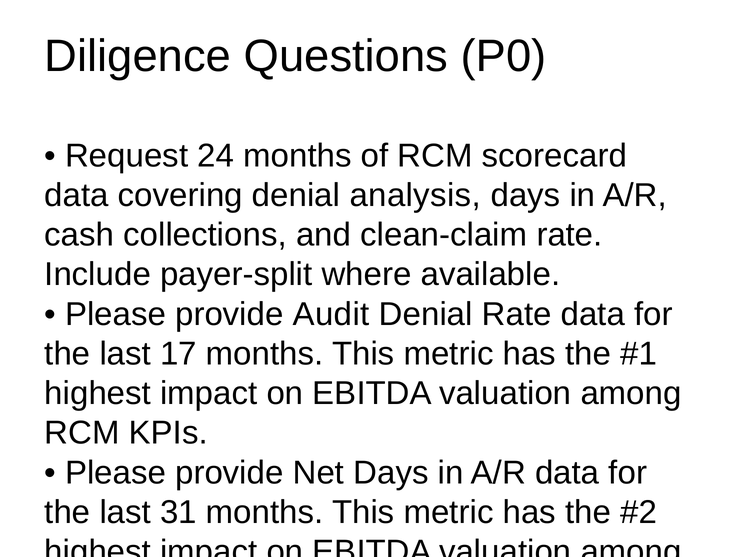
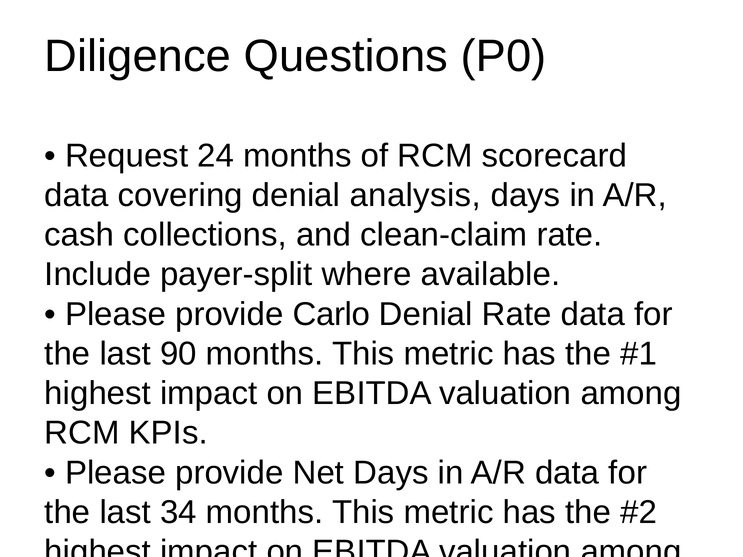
Audit: Audit -> Carlo (331, 314)
17: 17 -> 90 (178, 354)
31: 31 -> 34 (178, 513)
